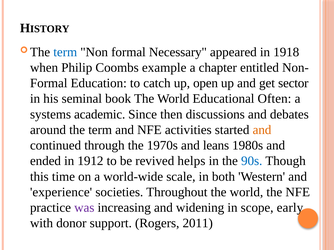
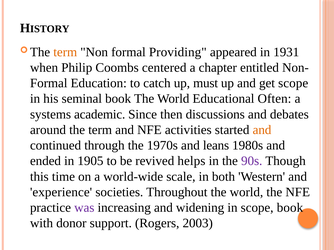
term colour: blue -> orange (65, 52)
Necessary: Necessary -> Providing (178, 52)
1918: 1918 -> 1931 (286, 52)
example: example -> centered (164, 68)
open: open -> must (206, 83)
get sector: sector -> scope (293, 83)
1912: 1912 -> 1905 (90, 161)
90s colour: blue -> purple (252, 161)
scope early: early -> book (290, 208)
2011: 2011 -> 2003 (198, 224)
